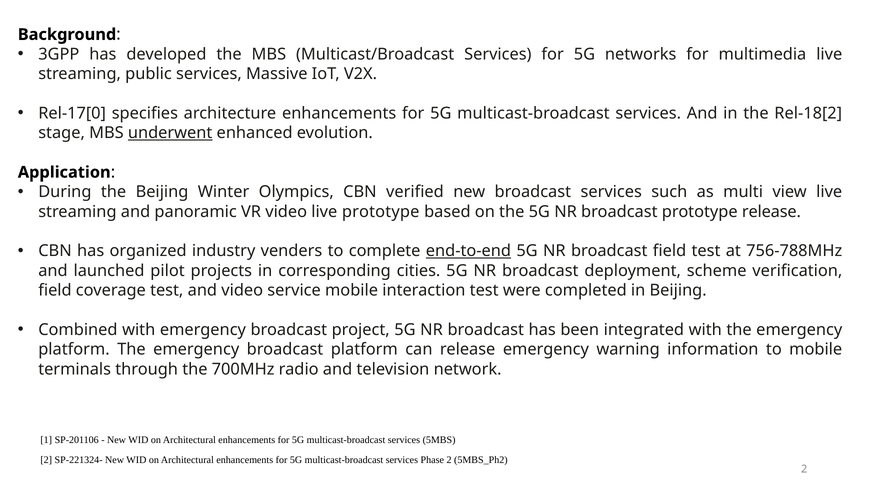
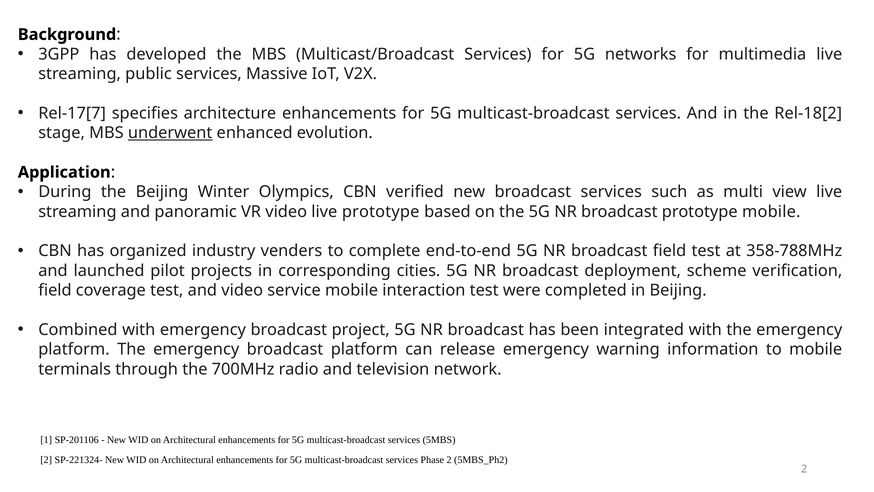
Rel-17[0: Rel-17[0 -> Rel-17[7 (72, 113)
prototype release: release -> mobile (771, 211)
end-to-end underline: present -> none (468, 251)
756-788MHz: 756-788MHz -> 358-788MHz (794, 251)
